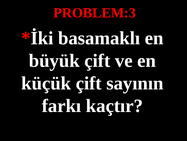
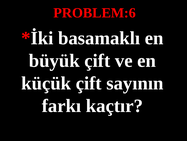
PROBLEM:3: PROBLEM:3 -> PROBLEM:6 (95, 13)
